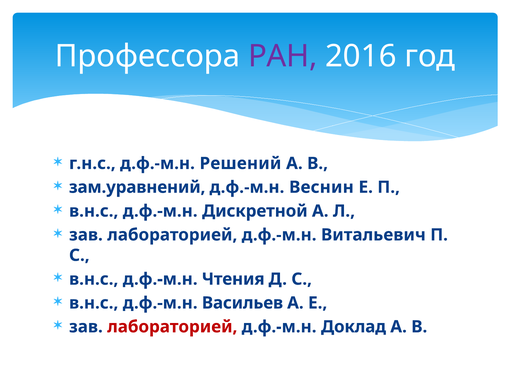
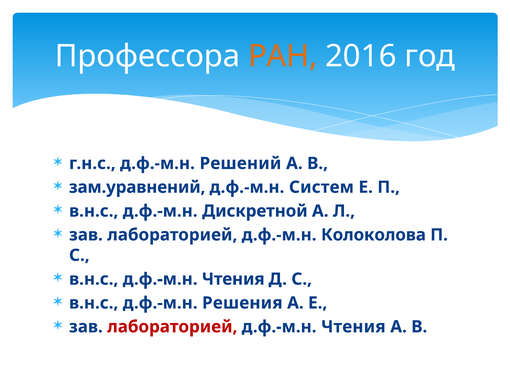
РАН colour: purple -> orange (283, 56)
Веснин: Веснин -> Систем (321, 187)
Витальевич: Витальевич -> Колоколова (373, 235)
Васильев: Васильев -> Решения (242, 303)
Доклад: Доклад -> Чтения (353, 326)
